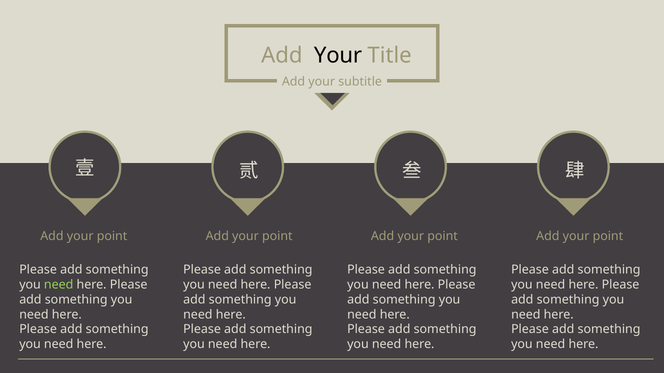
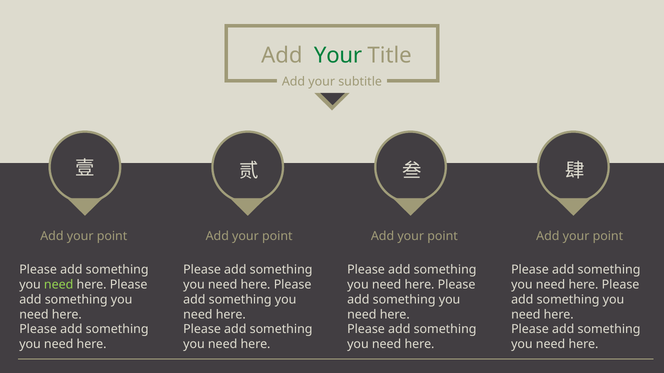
Your colour: black -> green (338, 55)
